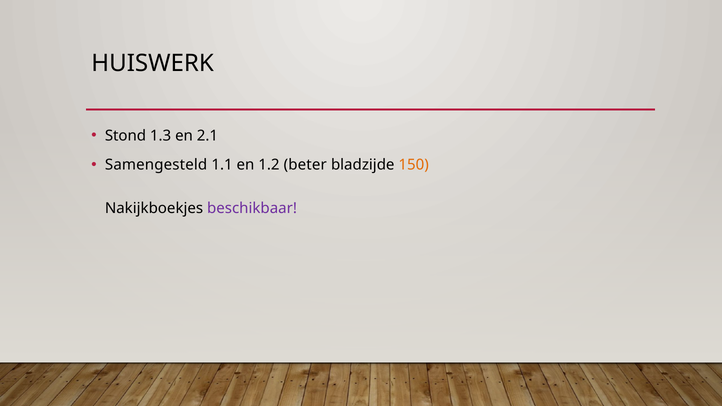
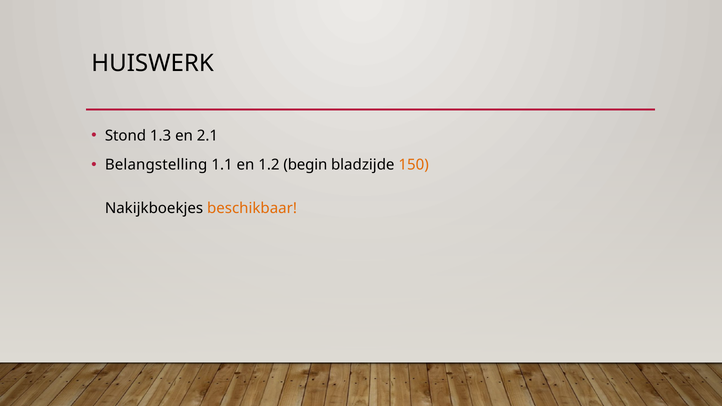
Samengesteld: Samengesteld -> Belangstelling (156, 165)
beter: beter -> begin (305, 165)
beschikbaar colour: purple -> orange (252, 208)
